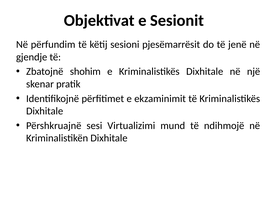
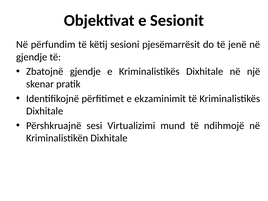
Zbatojnë shohim: shohim -> gjendje (85, 72)
